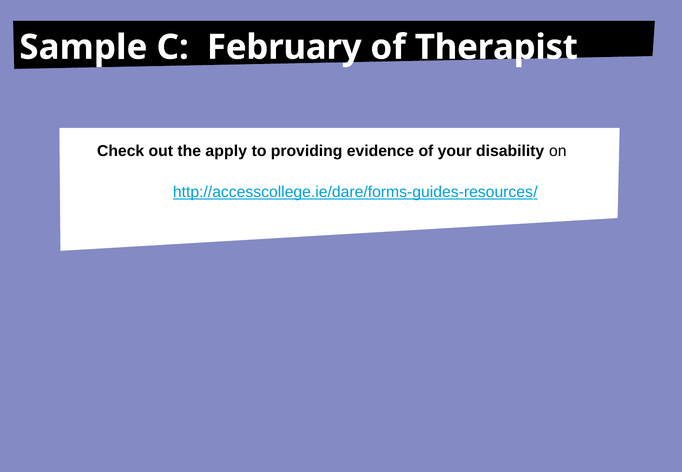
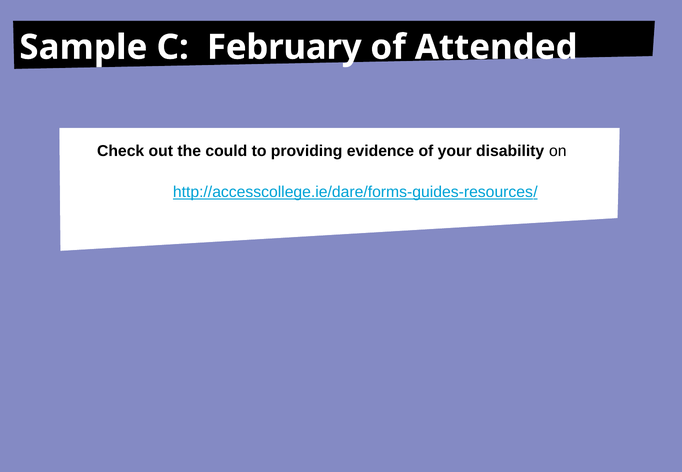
Therapist: Therapist -> Attended (496, 47)
apply: apply -> could (226, 151)
